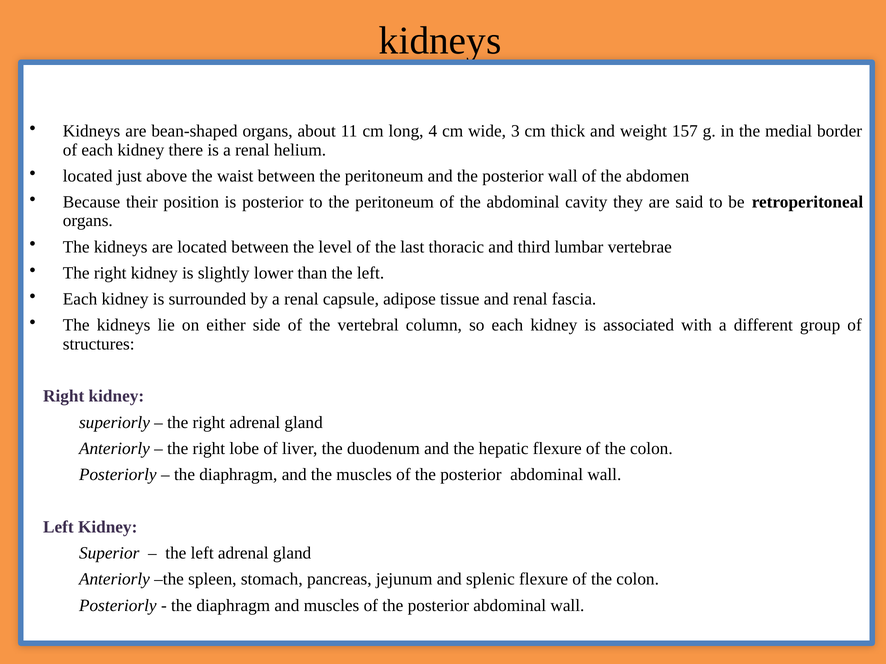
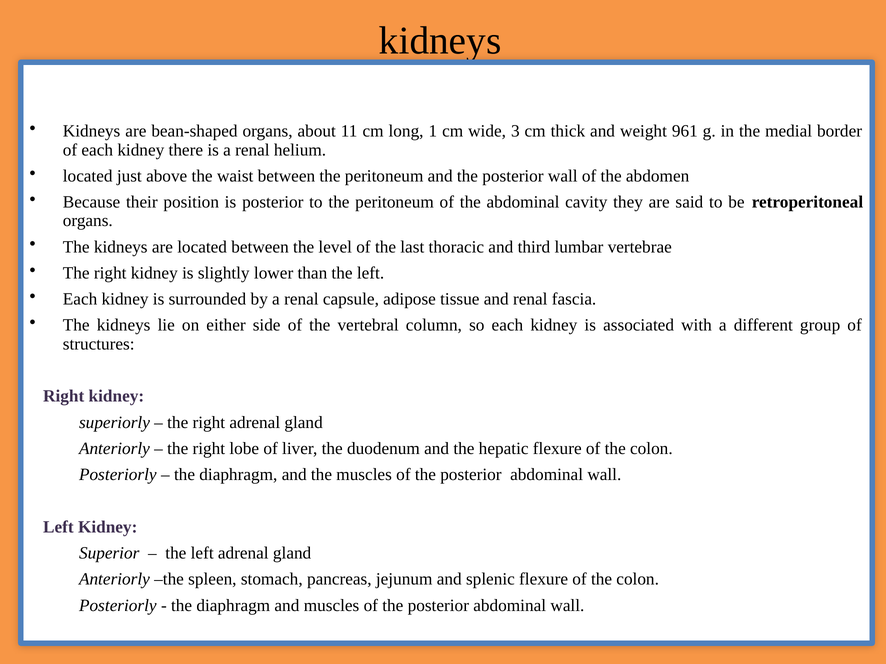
4: 4 -> 1 (433, 131)
157: 157 -> 961 (685, 131)
